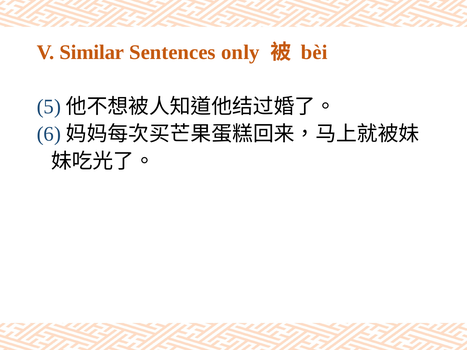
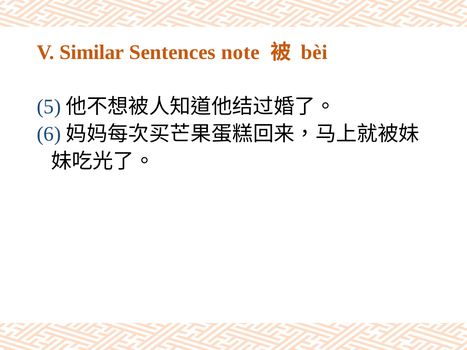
only: only -> note (240, 52)
